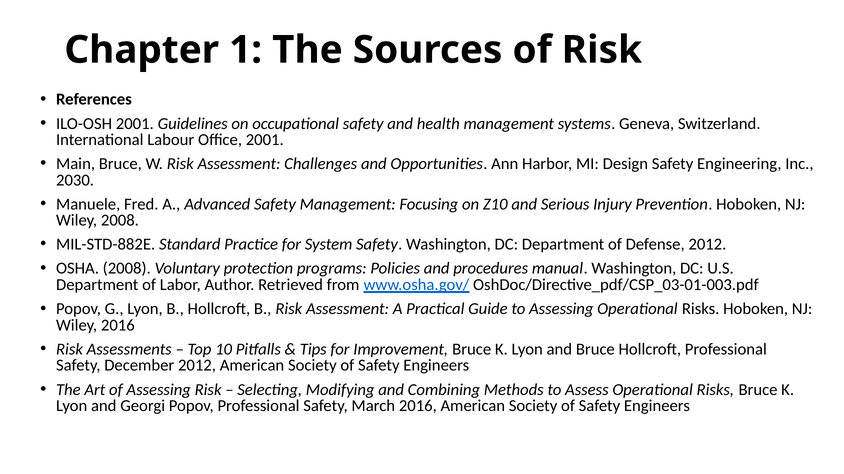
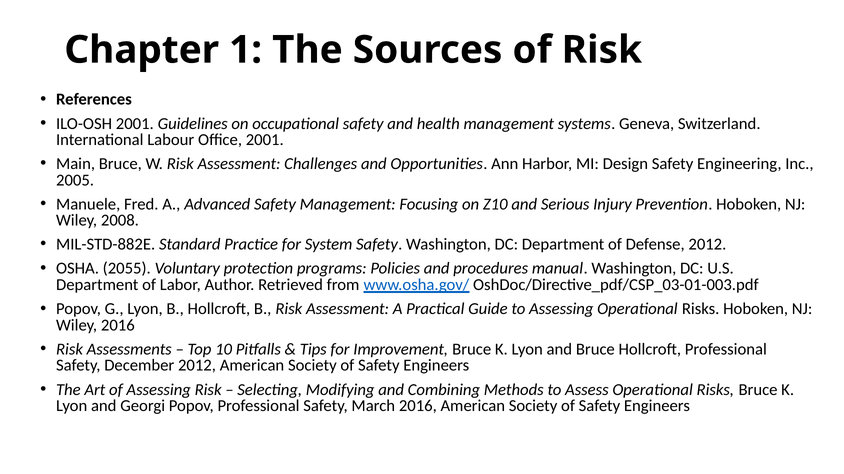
2030: 2030 -> 2005 (75, 180)
OSHA 2008: 2008 -> 2055 (127, 269)
